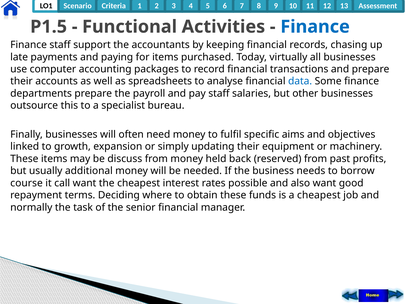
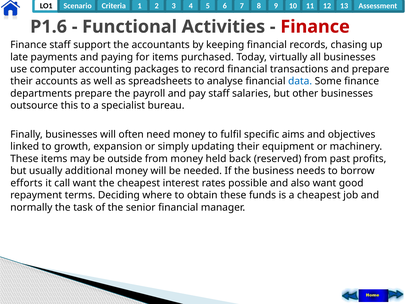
P1.5: P1.5 -> P1.6 (49, 27)
Finance colour: blue -> red (315, 27)
discuss: discuss -> outside (125, 159)
course: course -> efforts (27, 183)
